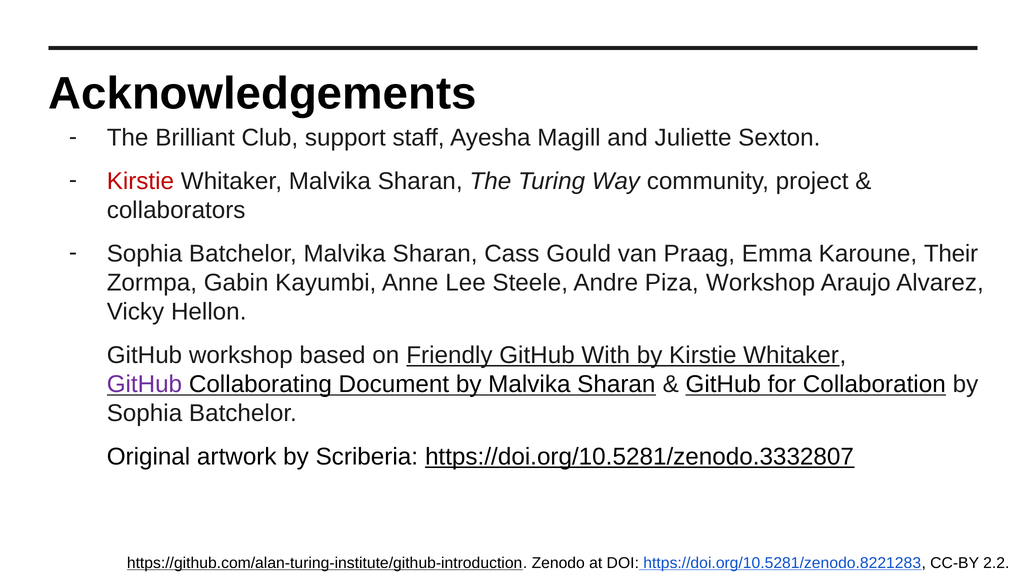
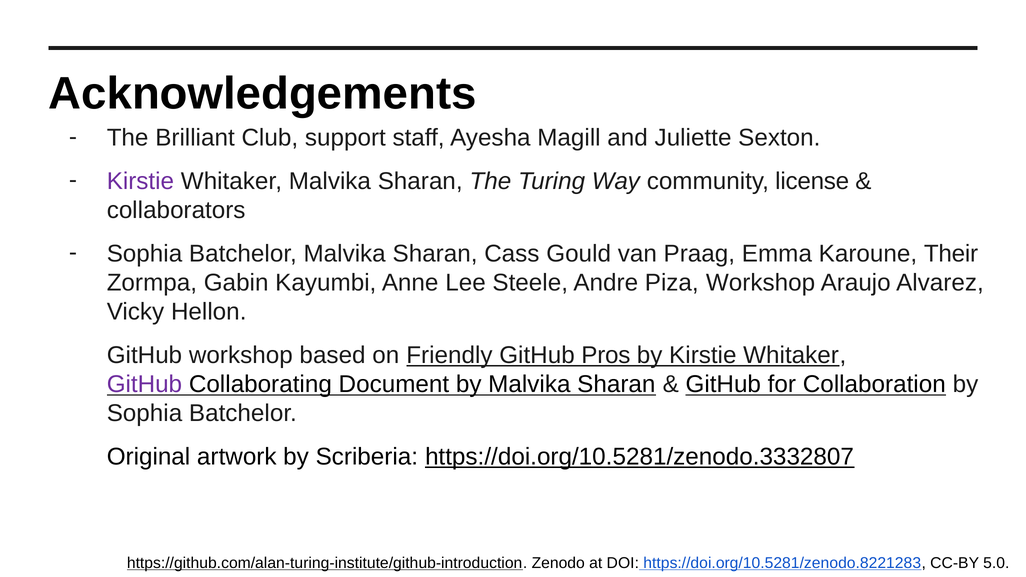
Kirstie colour: red -> purple (140, 181)
project: project -> license (812, 181)
With: With -> Pros (606, 355)
2.2: 2.2 -> 5.0 (996, 563)
